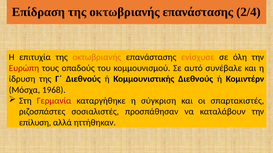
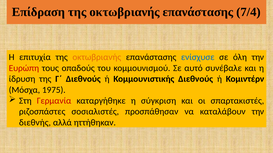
2/4: 2/4 -> 7/4 (248, 12)
ενίσχυσε colour: orange -> blue (198, 57)
1968: 1968 -> 1975 (54, 90)
επίλυση: επίλυση -> διεθνής (35, 123)
